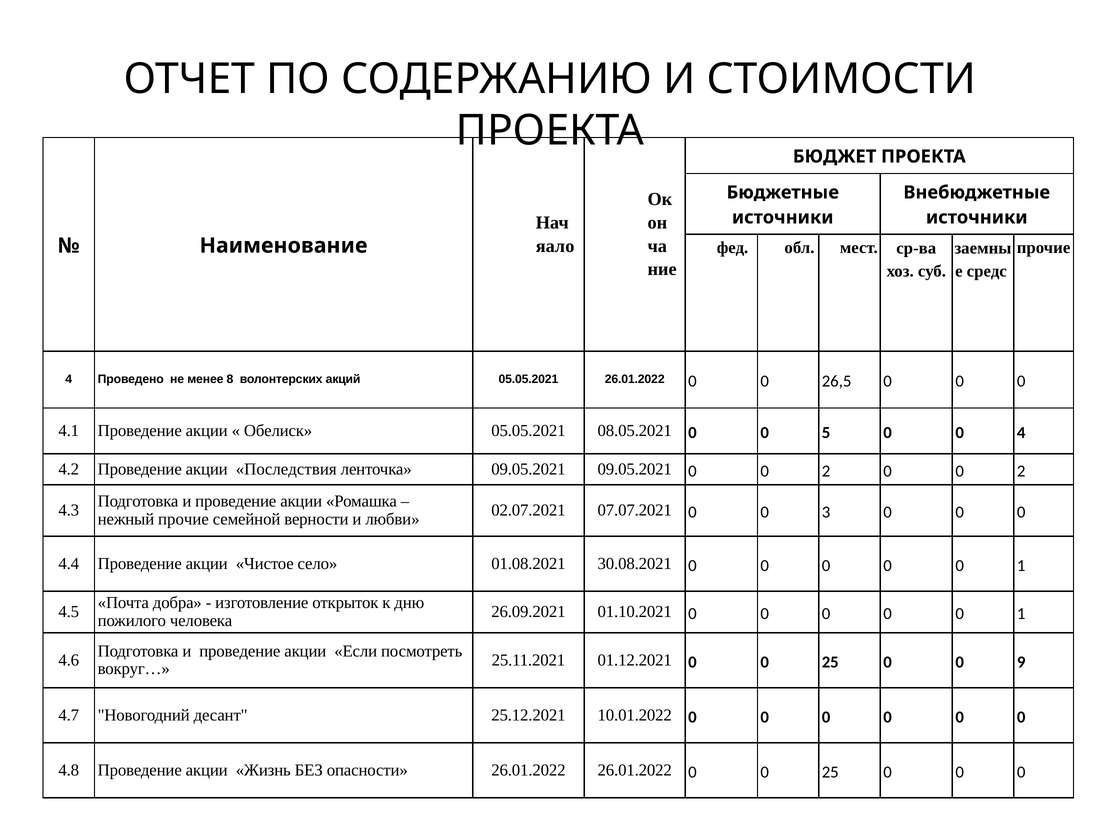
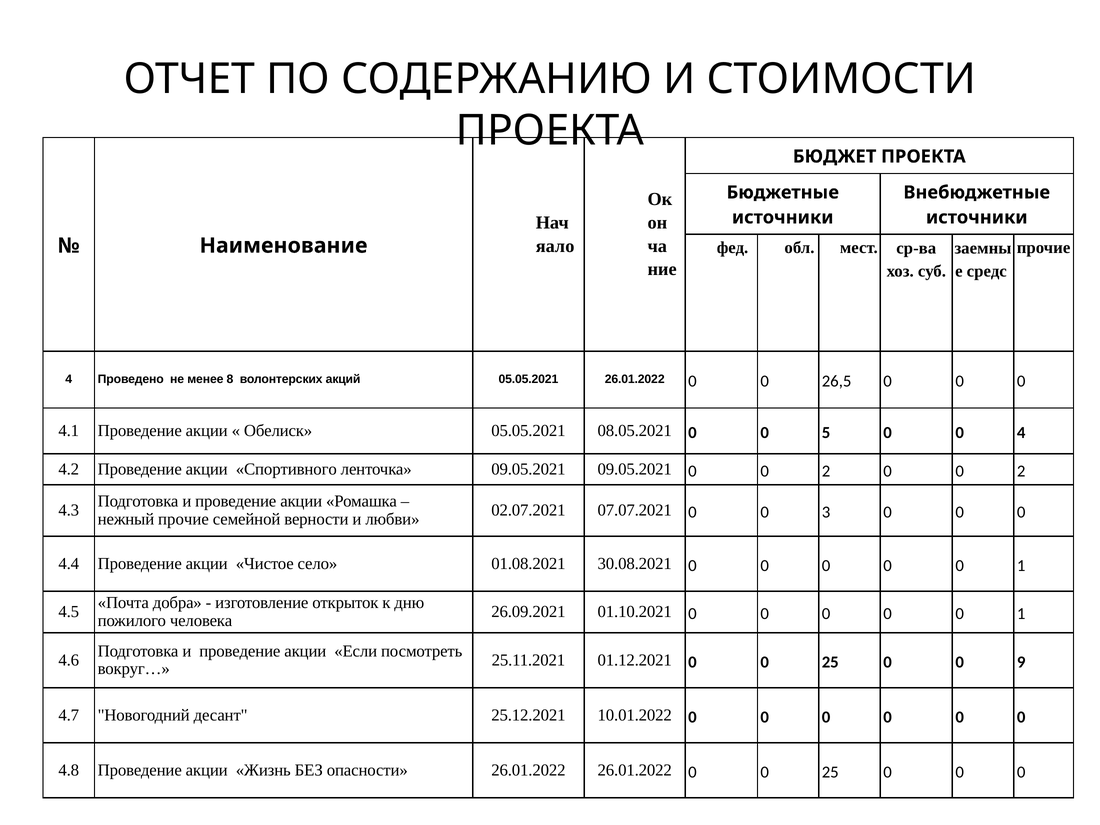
Последствия: Последствия -> Спортивного (286, 469)
